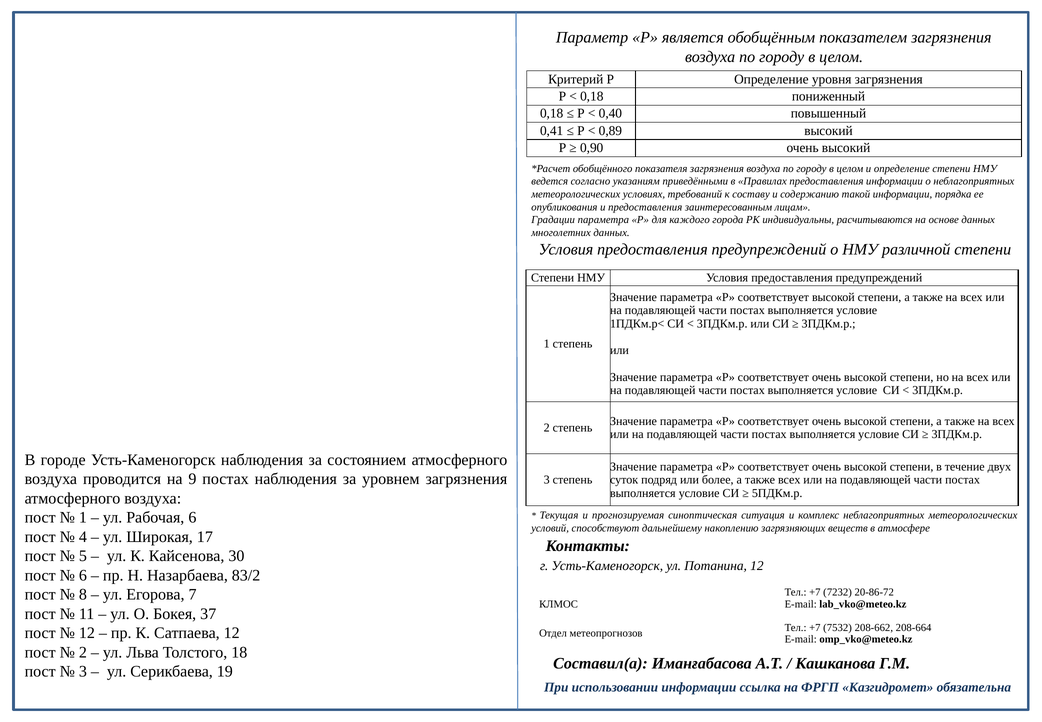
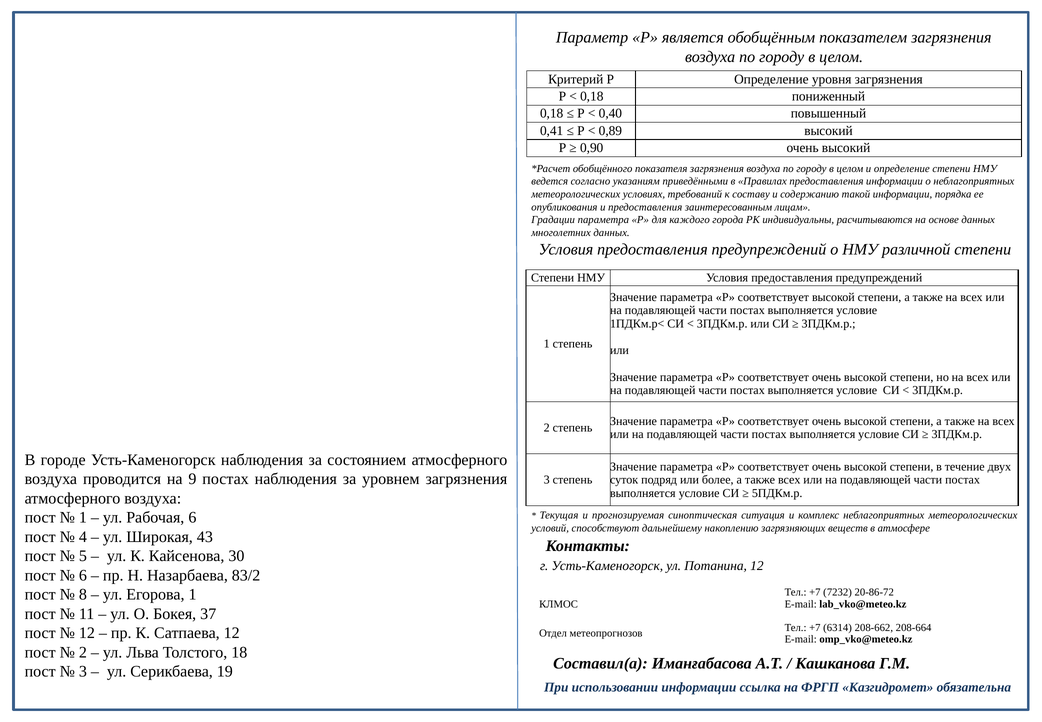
17: 17 -> 43 (205, 536)
Егорова 7: 7 -> 1 (193, 594)
7532: 7532 -> 6314 (838, 627)
